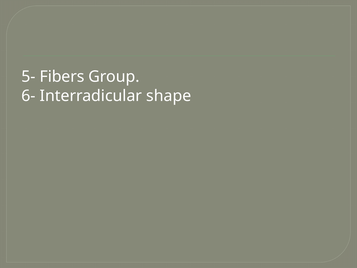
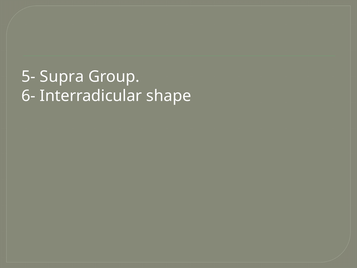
Fibers: Fibers -> Supra (62, 77)
